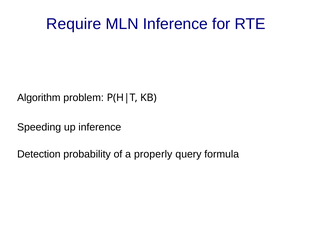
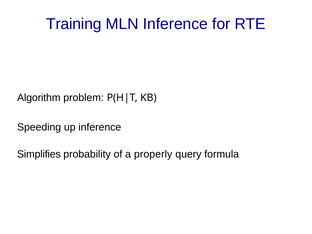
Require: Require -> Training (74, 24)
Detection: Detection -> Simplifies (39, 154)
